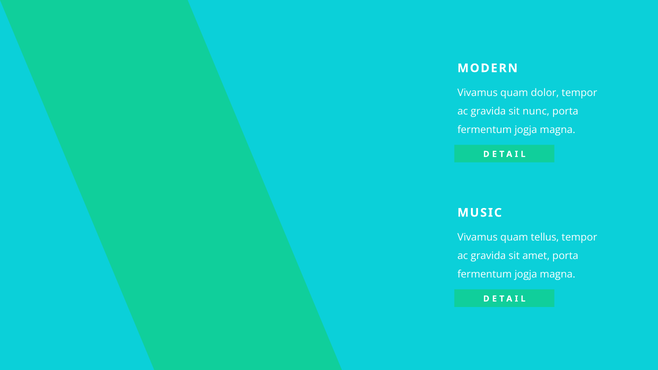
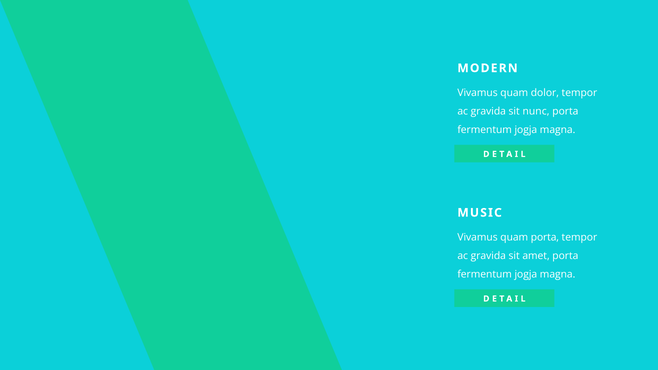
quam tellus: tellus -> porta (545, 237)
